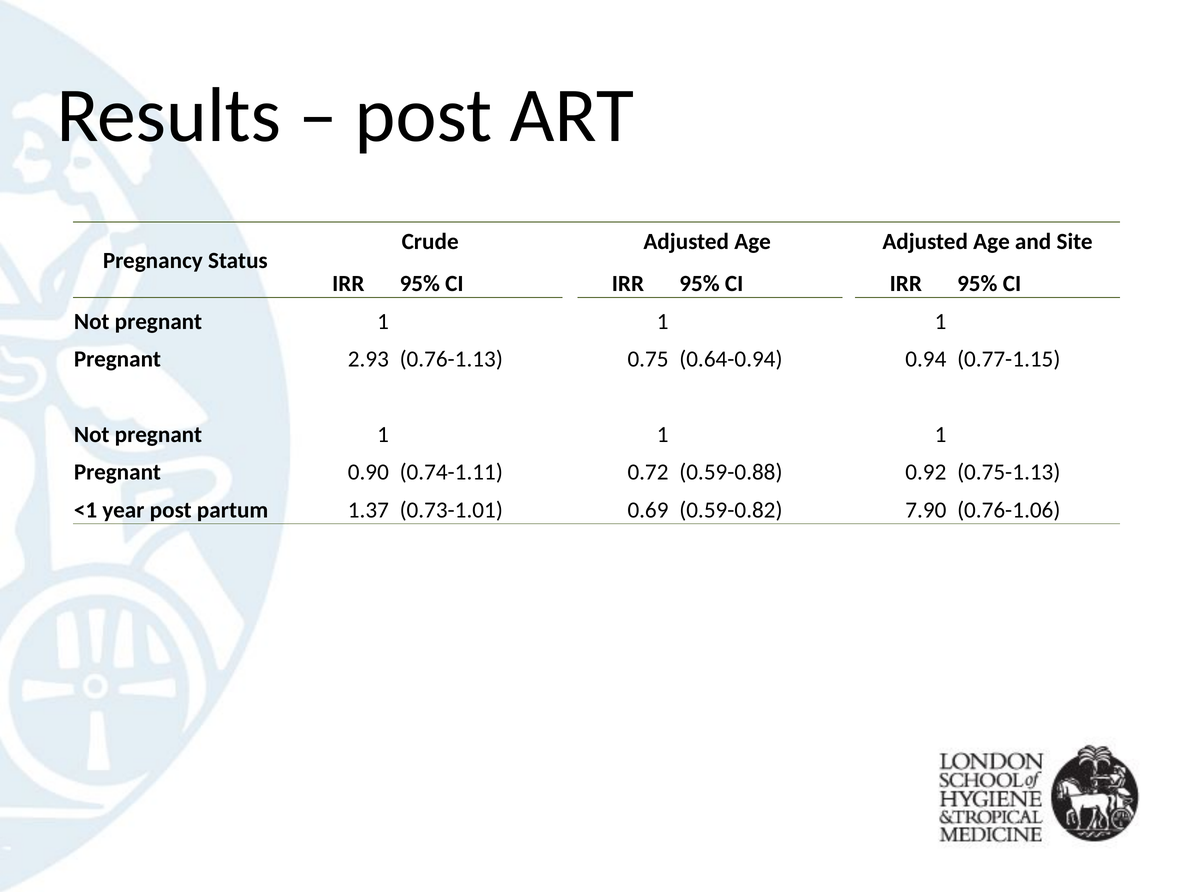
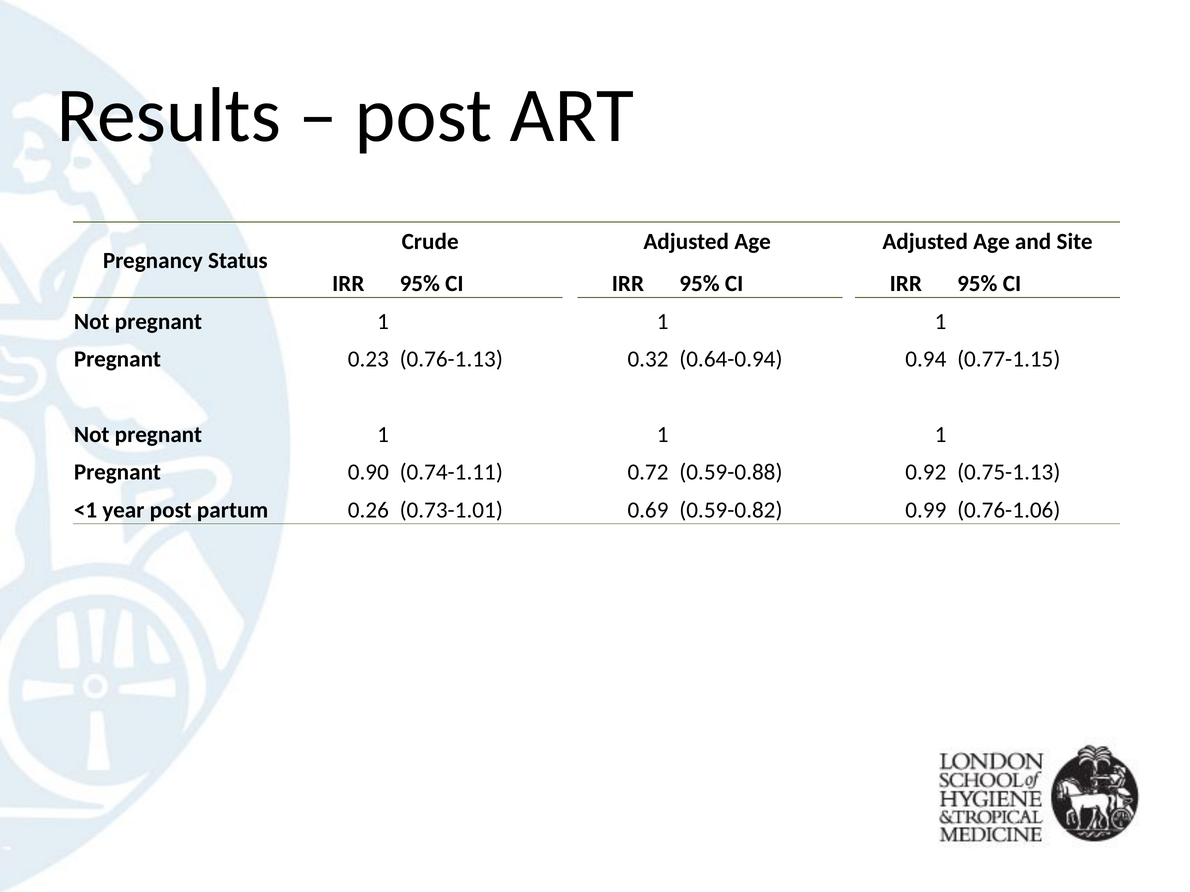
2.93: 2.93 -> 0.23 (368, 359)
0.75: 0.75 -> 0.32 (648, 359)
1.37: 1.37 -> 0.26 (368, 510)
7.90: 7.90 -> 0.99 (926, 510)
